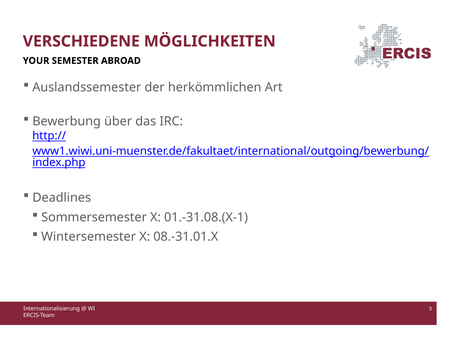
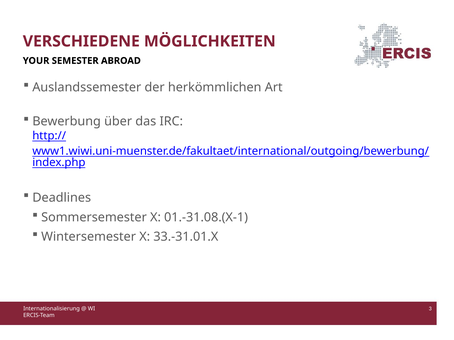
08.-31.01.X: 08.-31.01.X -> 33.-31.01.X (186, 237)
